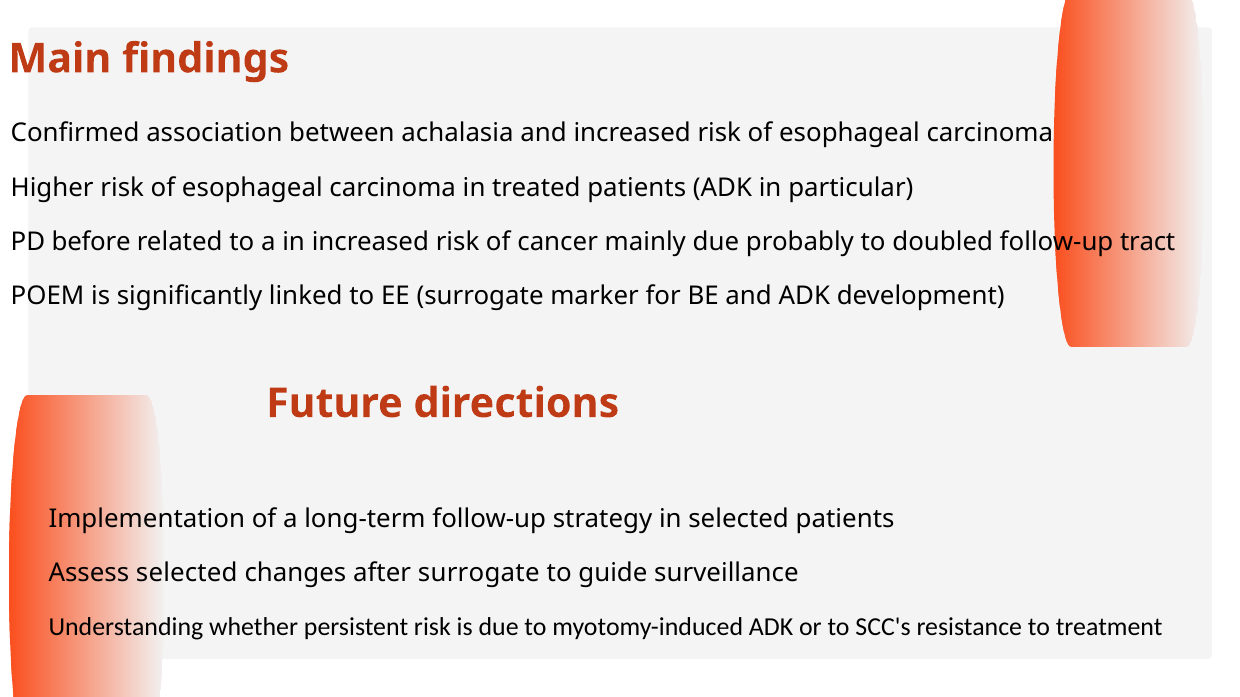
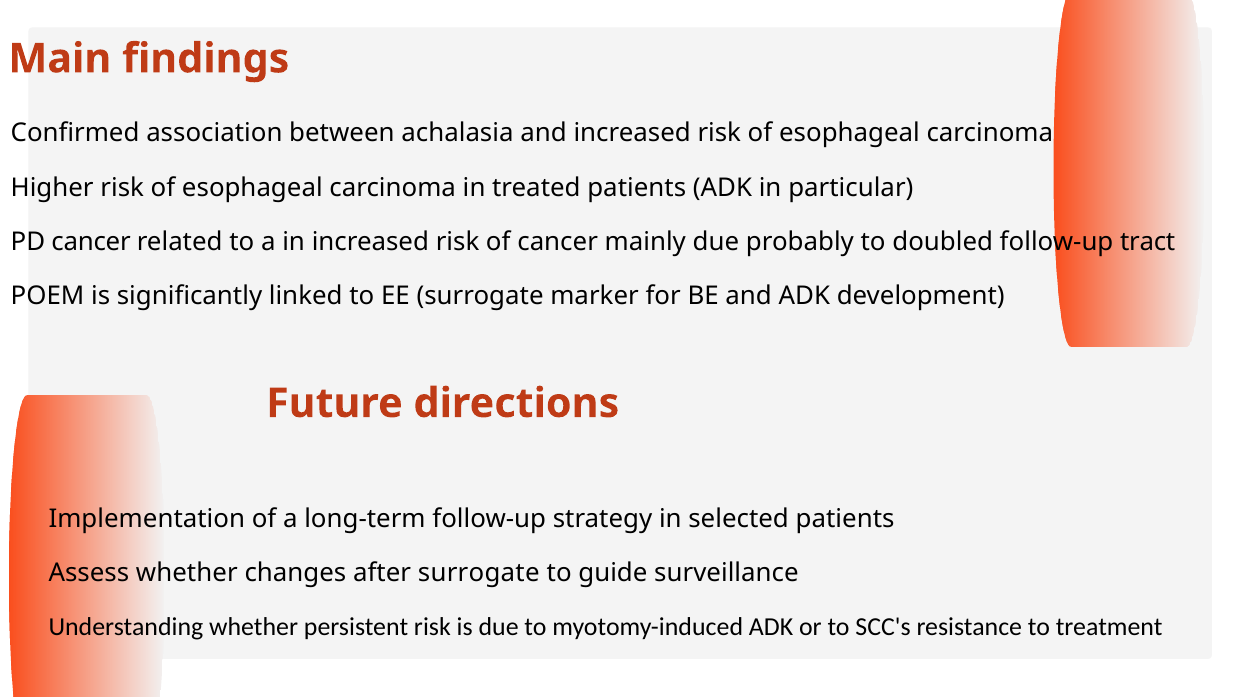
PD before: before -> cancer (91, 242)
Assess selected: selected -> whether (187, 573)
